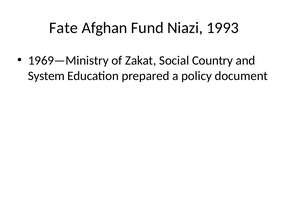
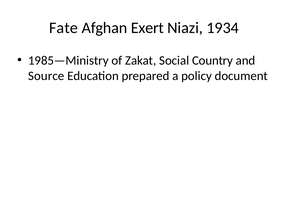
Fund: Fund -> Exert (147, 28)
1993: 1993 -> 1934 (223, 28)
1969—Ministry: 1969—Ministry -> 1985—Ministry (68, 60)
System: System -> Source (46, 76)
